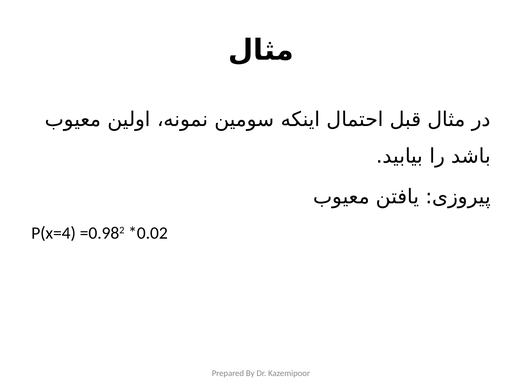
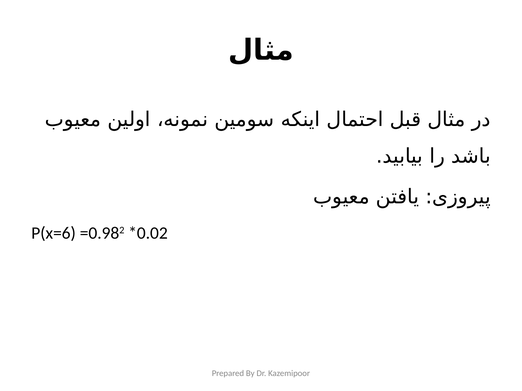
P(x=4: P(x=4 -> P(x=6 (54, 233)
